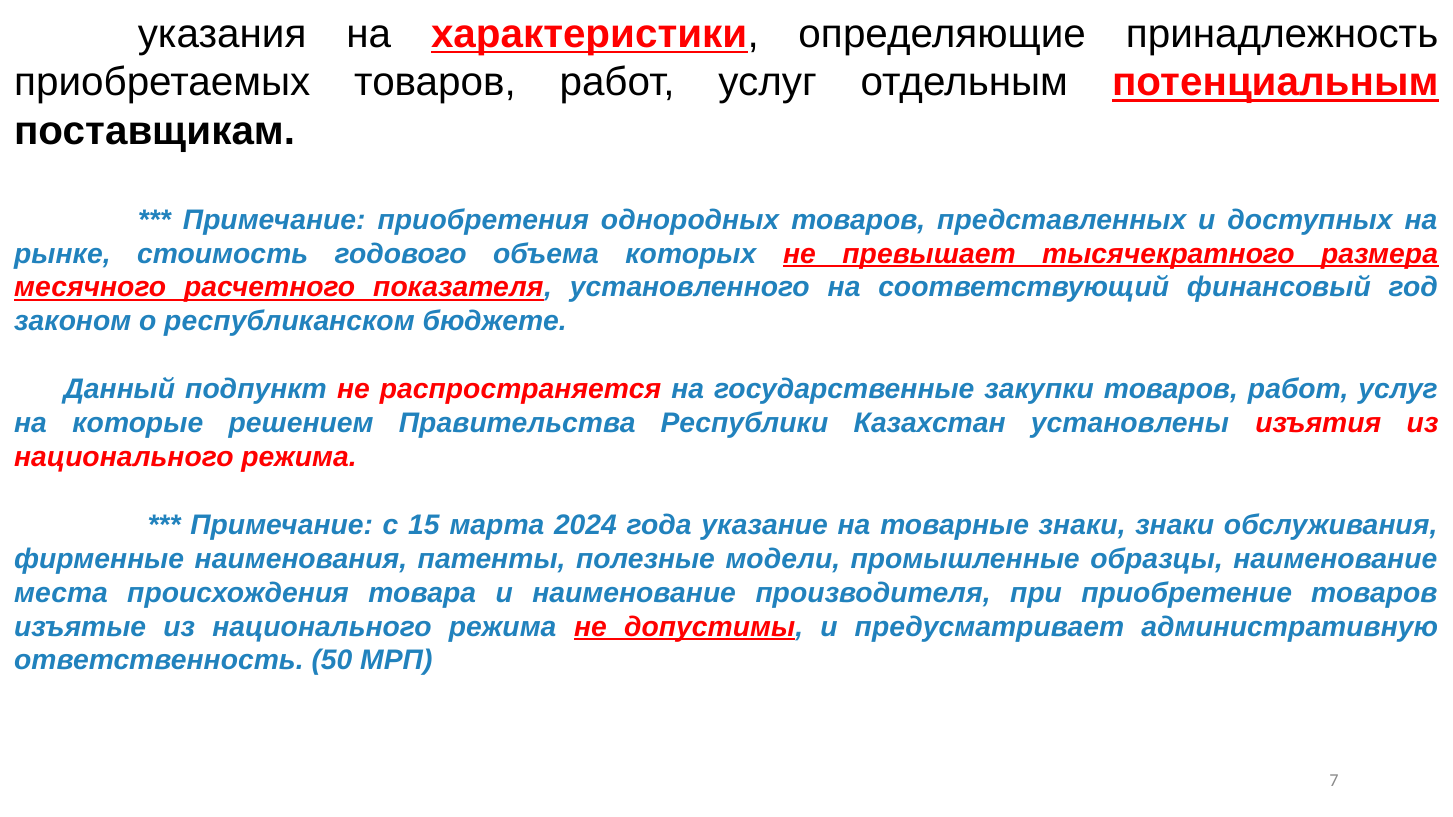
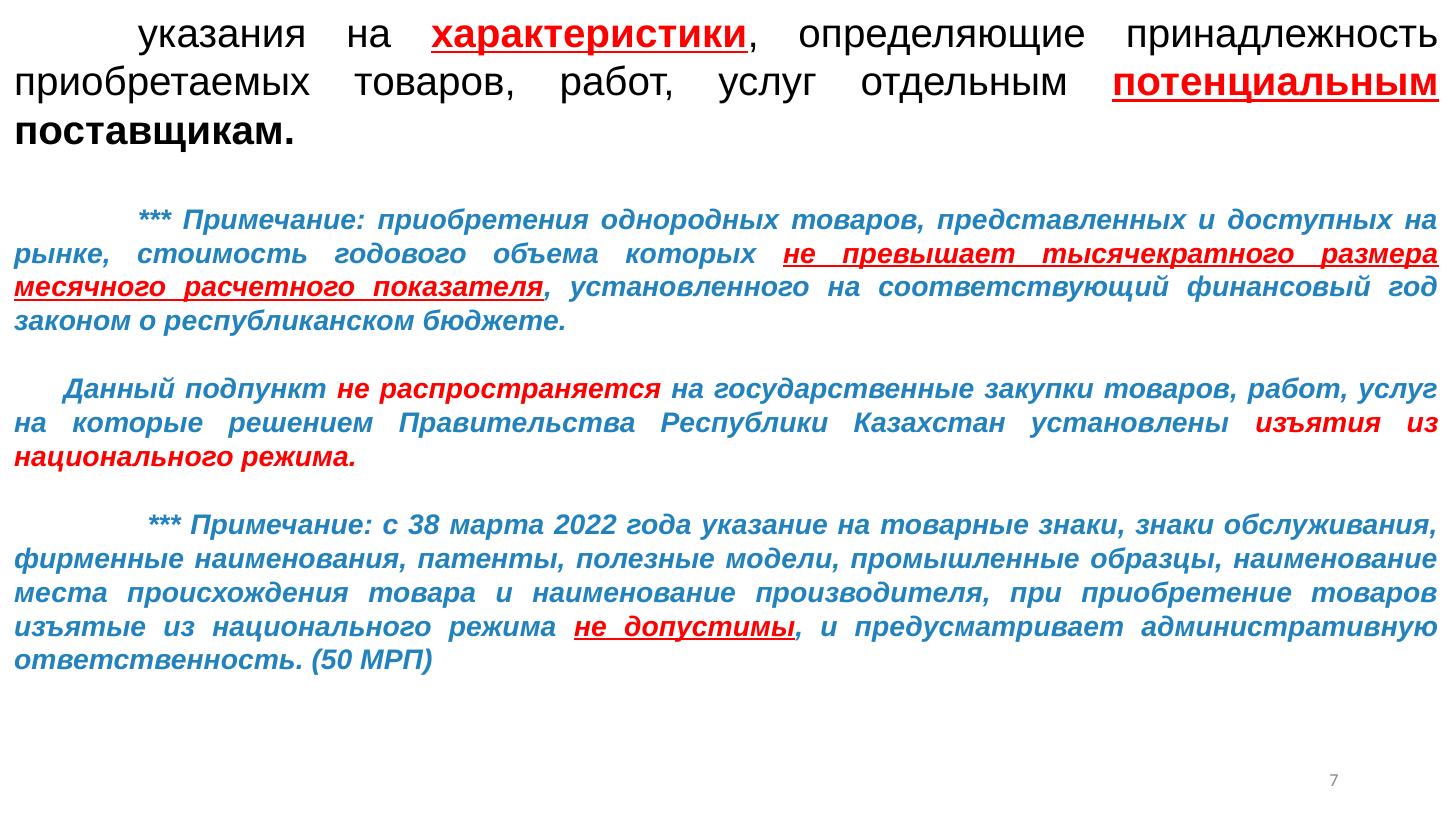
15: 15 -> 38 (424, 525)
2024: 2024 -> 2022 (585, 525)
